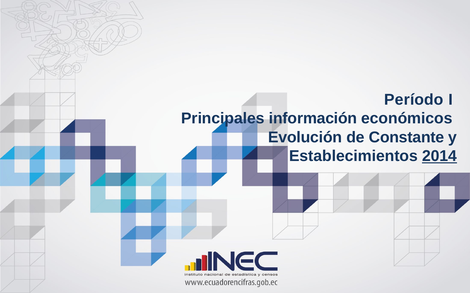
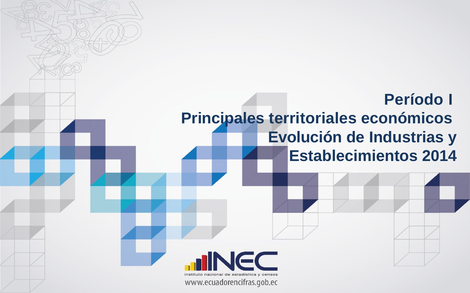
información: información -> territoriales (313, 119)
Constante: Constante -> Industrias (406, 137)
2014 underline: present -> none (440, 156)
